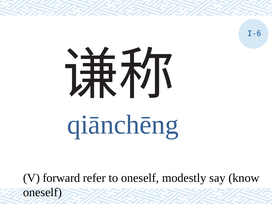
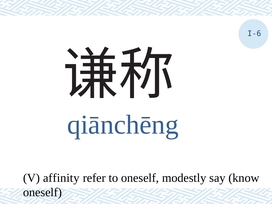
forward: forward -> affinity (61, 178)
